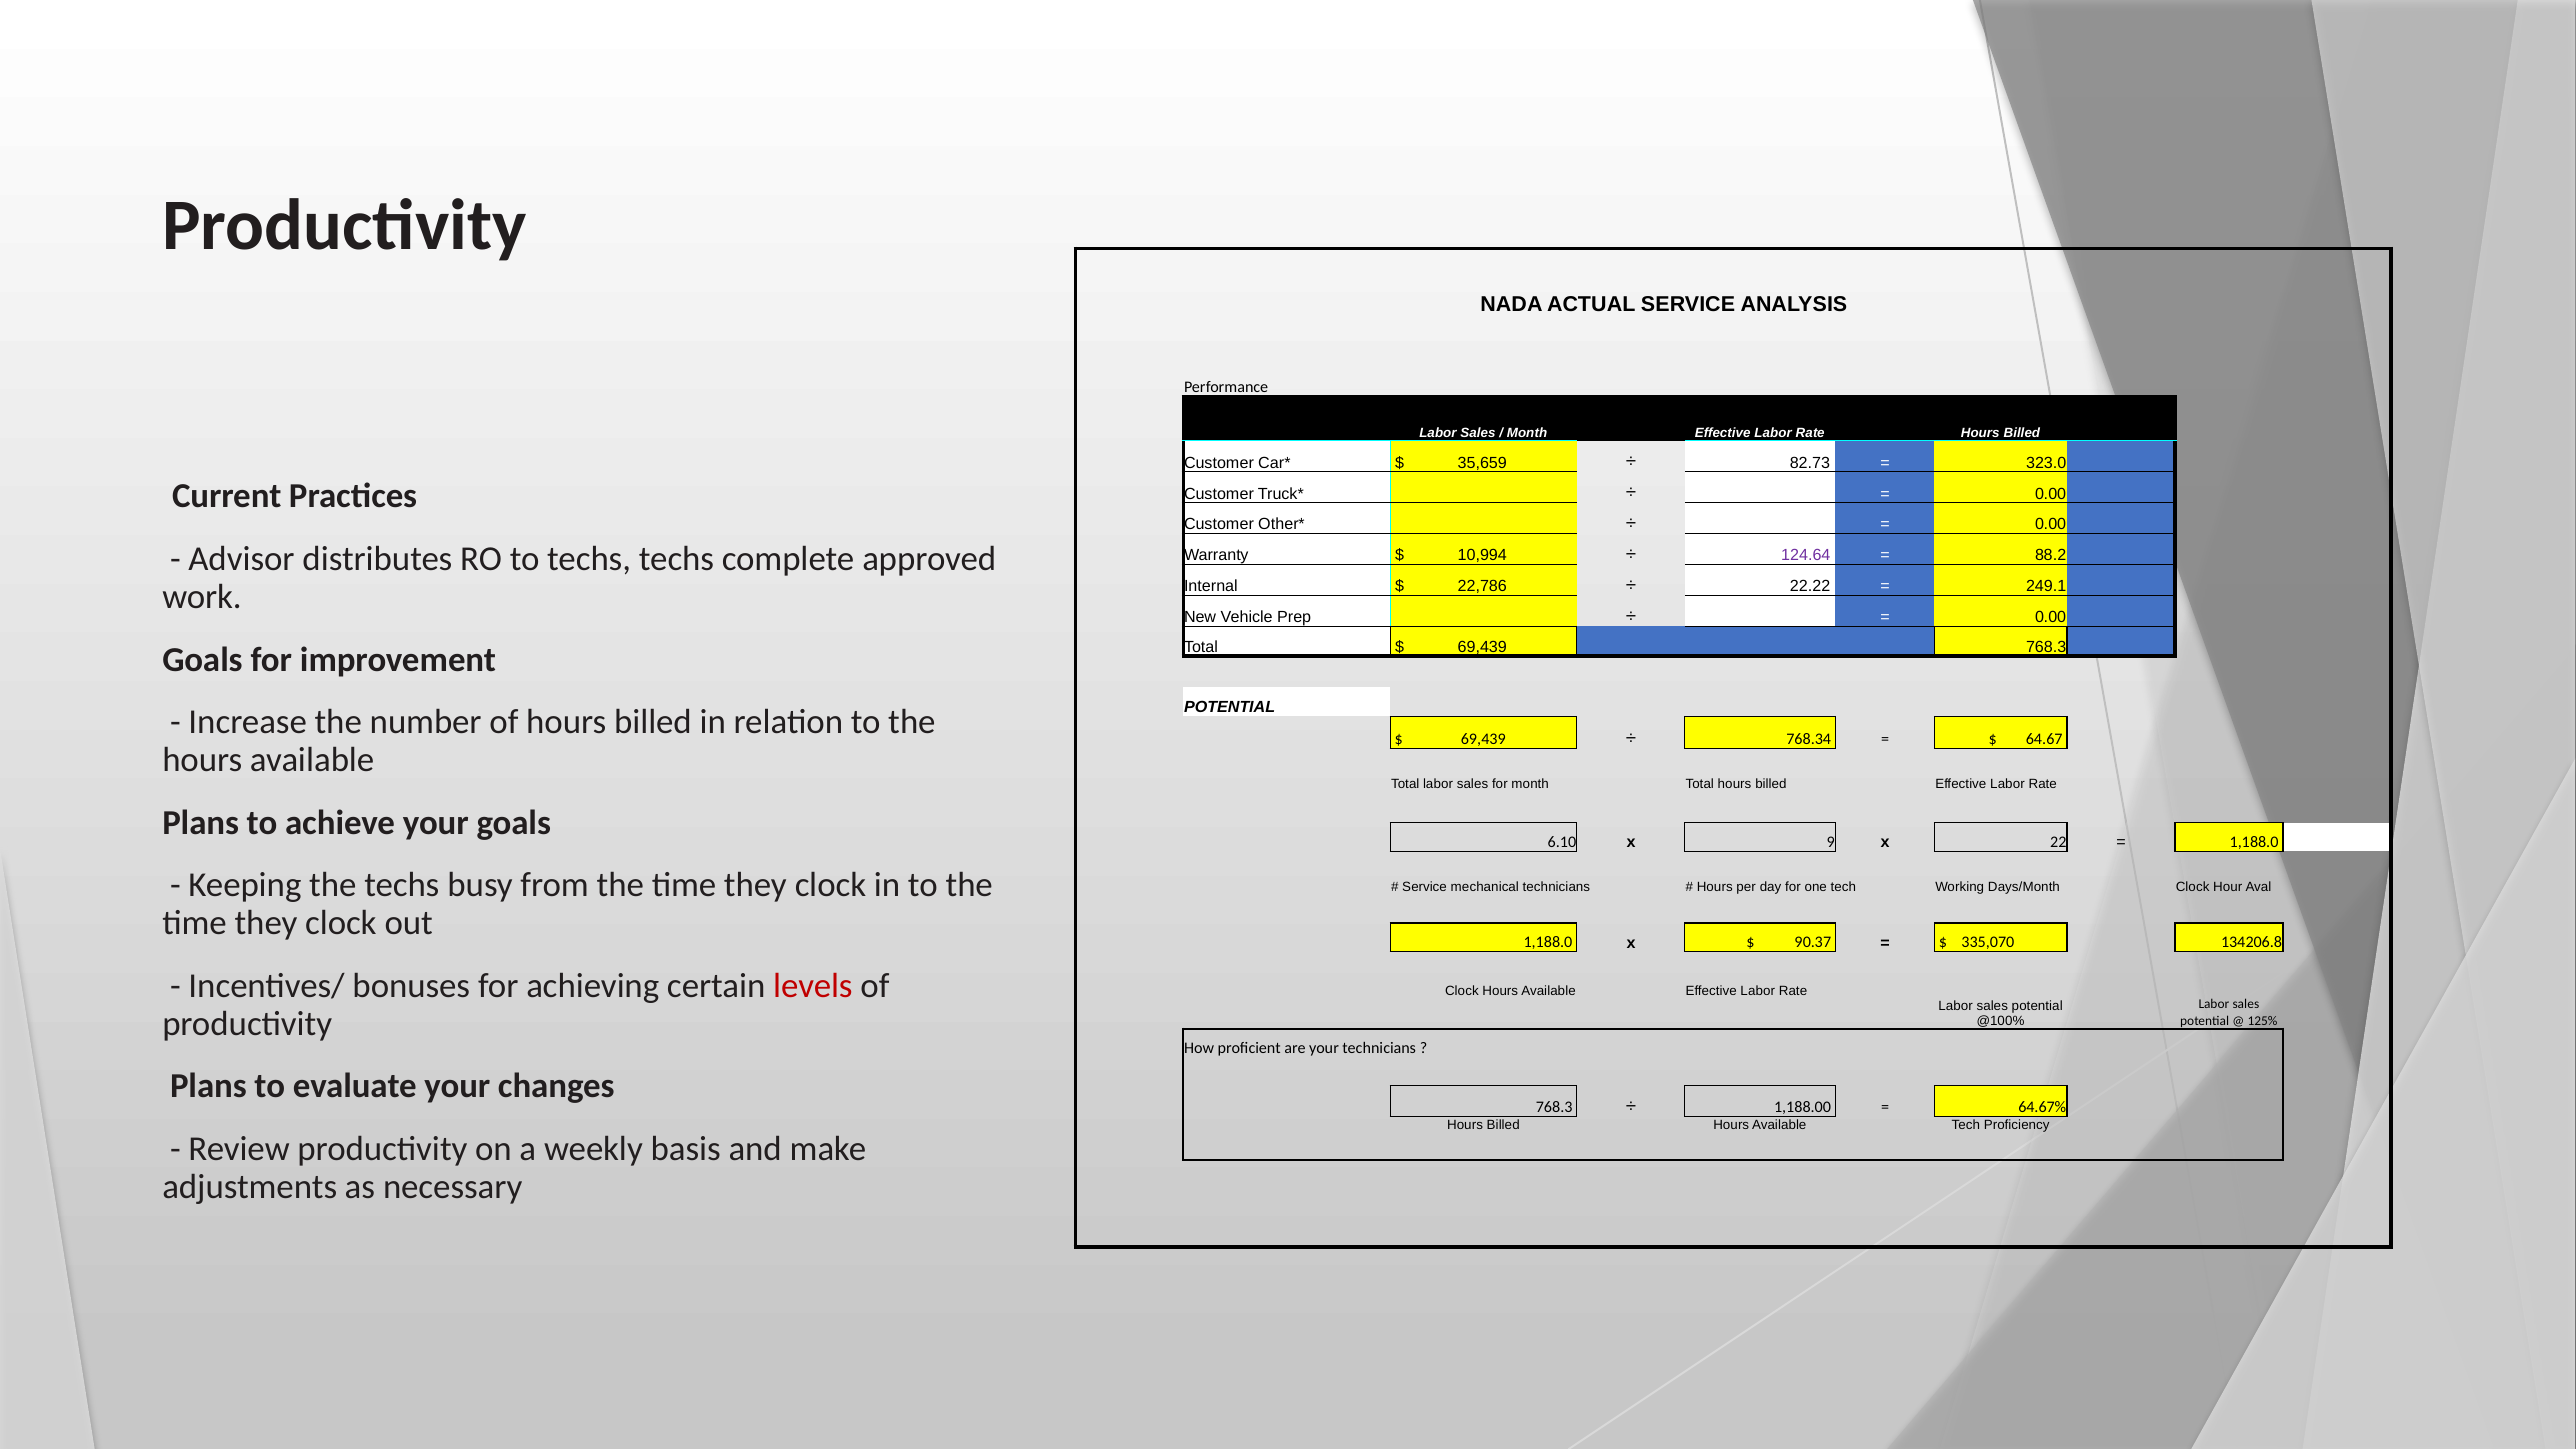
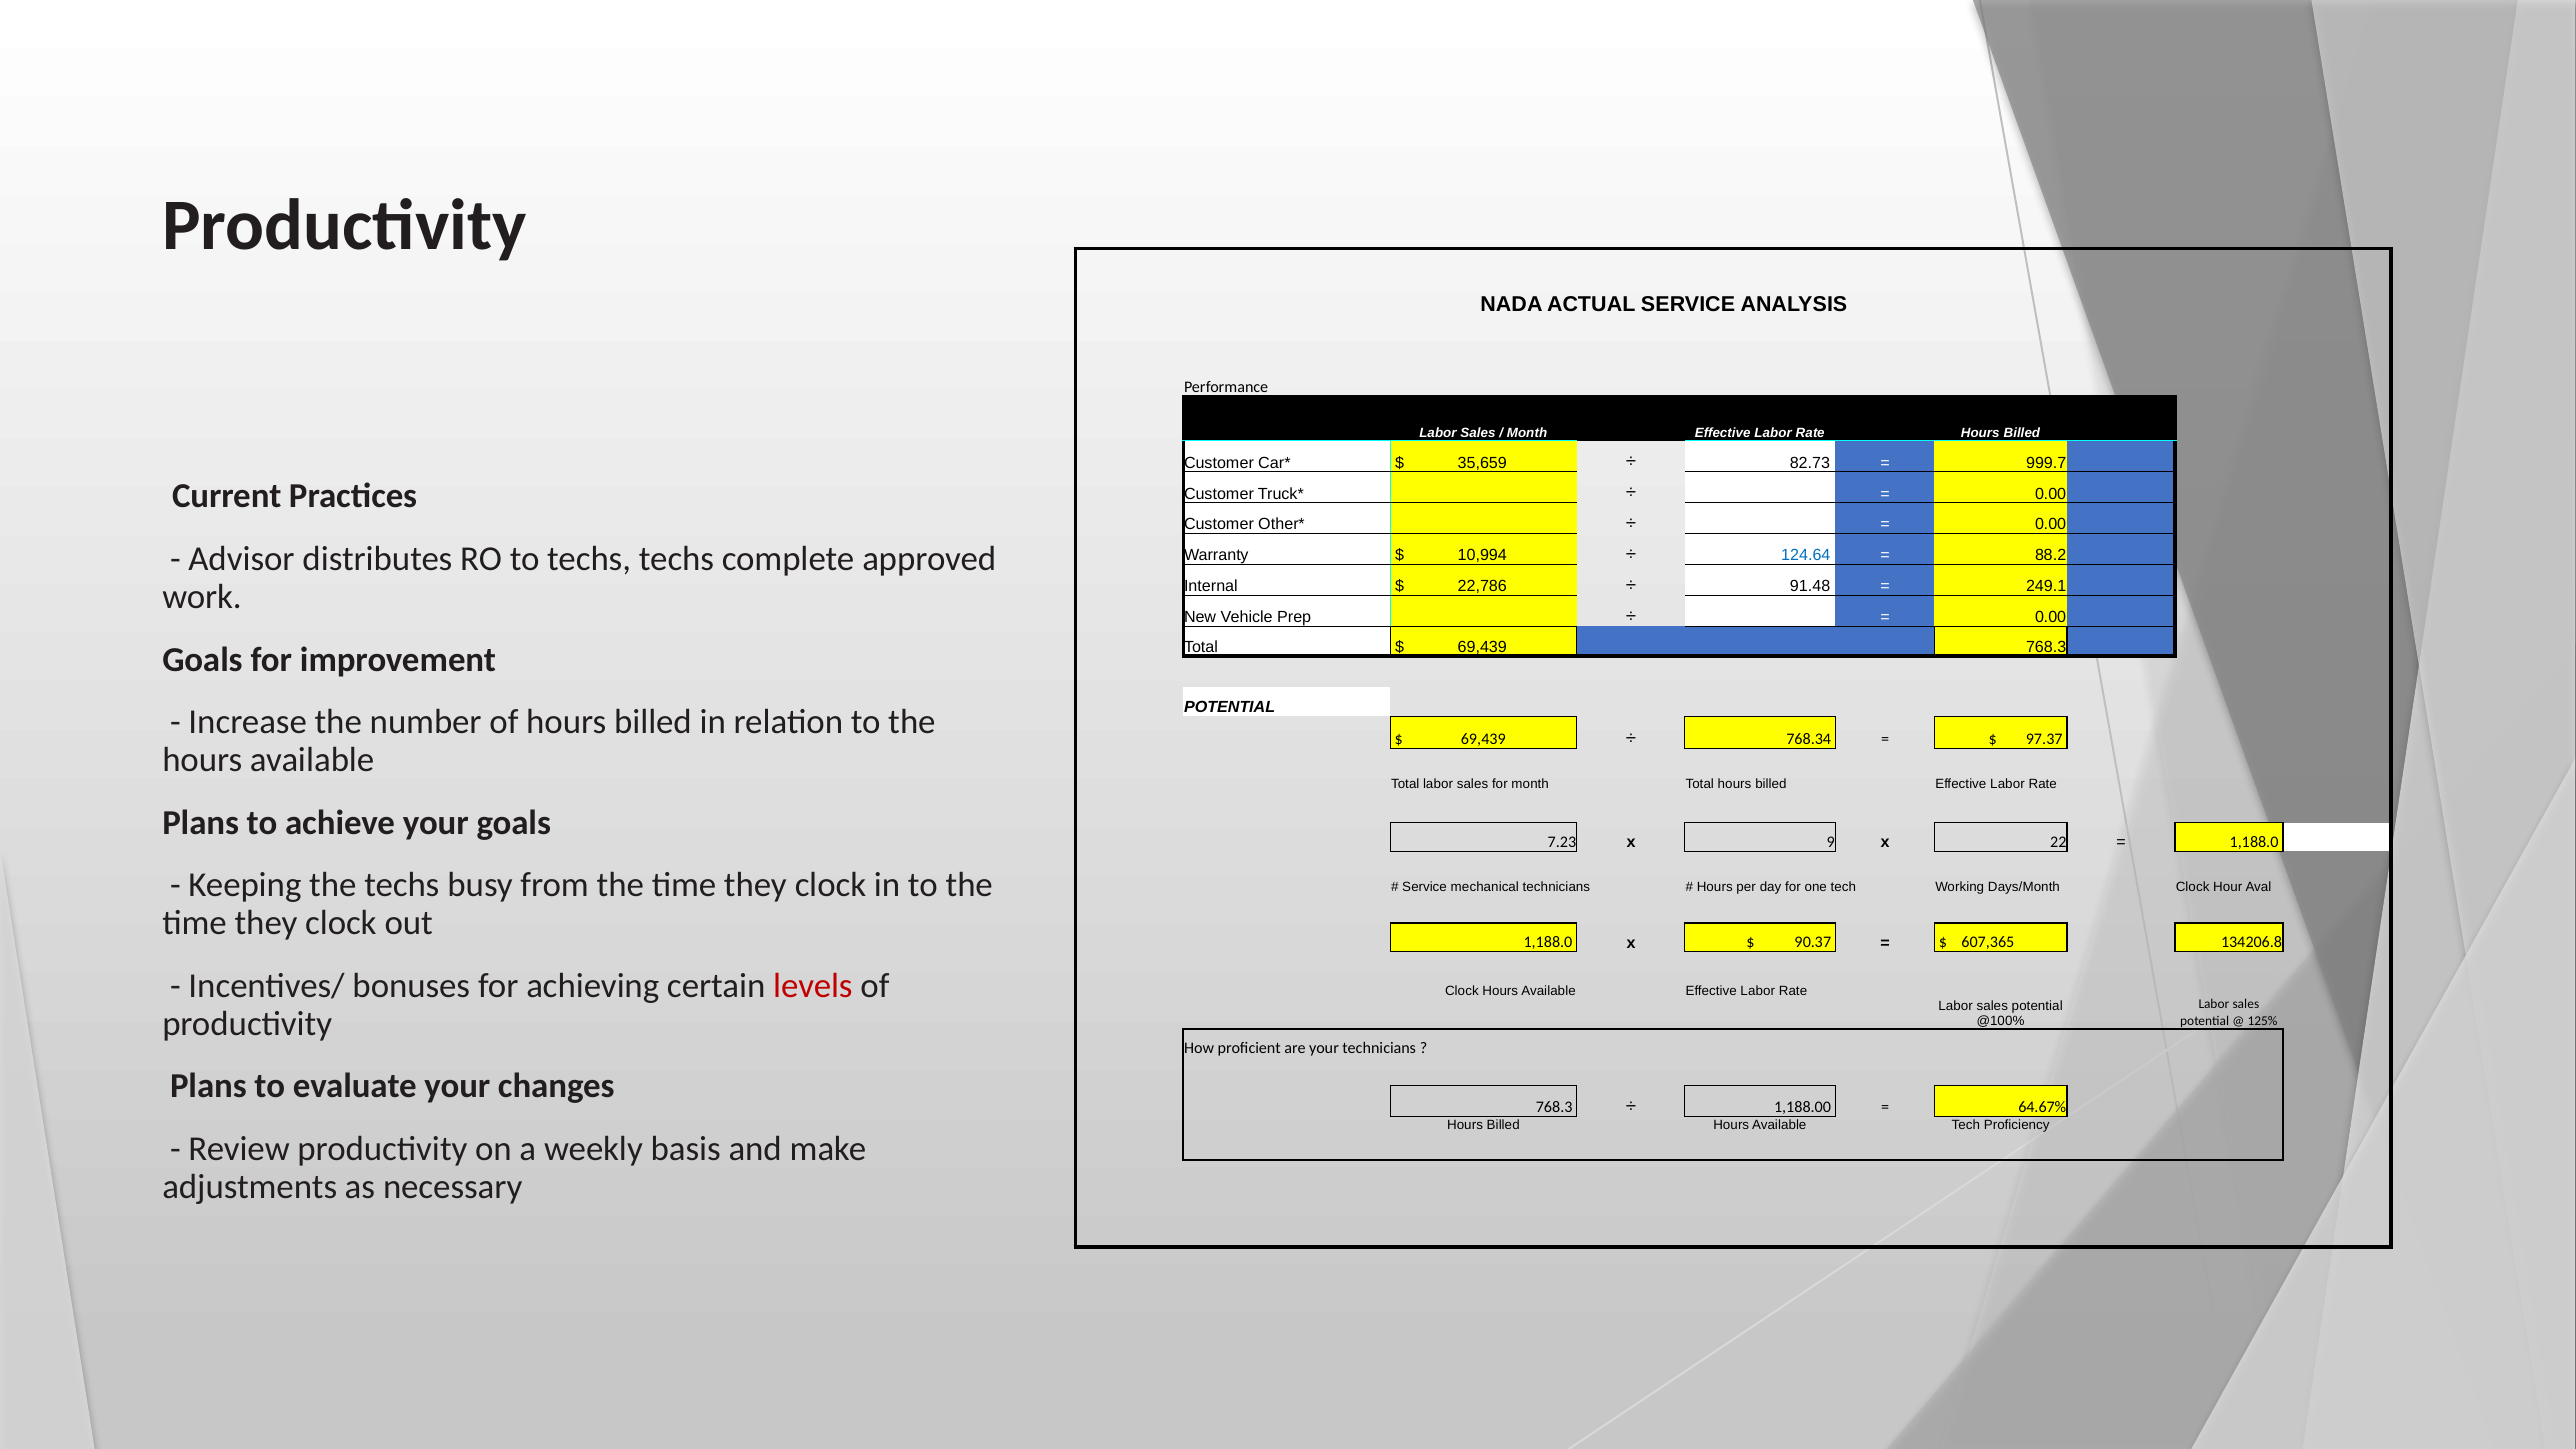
323.0: 323.0 -> 999.7 (2046, 463)
124.64 colour: purple -> blue (1806, 555)
22.22: 22.22 -> 91.48 (1810, 586)
64.67: 64.67 -> 97.37 (2044, 739)
6.10: 6.10 -> 7.23 (1562, 842)
335,070: 335,070 -> 607,365 (1988, 942)
